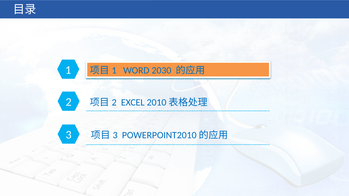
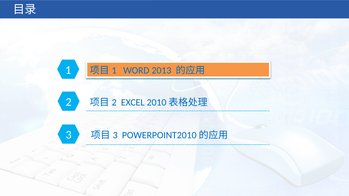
2030: 2030 -> 2013 (161, 70)
